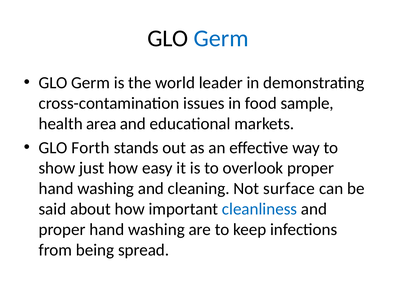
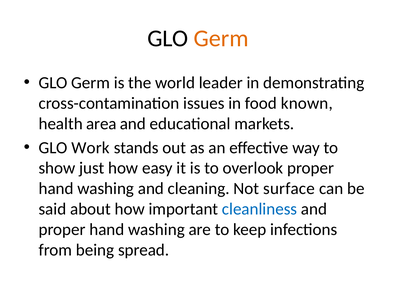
Germ colour: blue -> orange (221, 38)
sample: sample -> known (307, 103)
Forth: Forth -> Work (91, 148)
